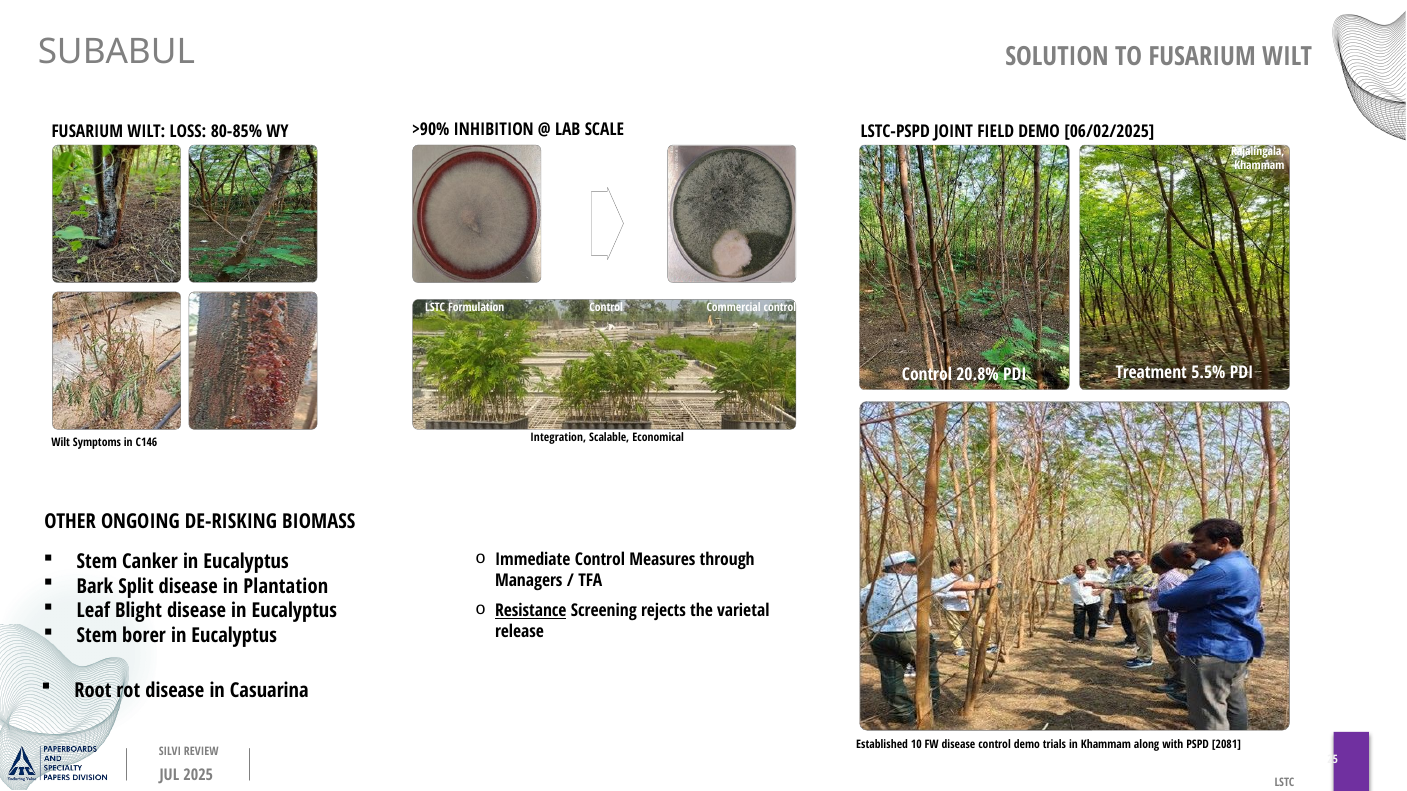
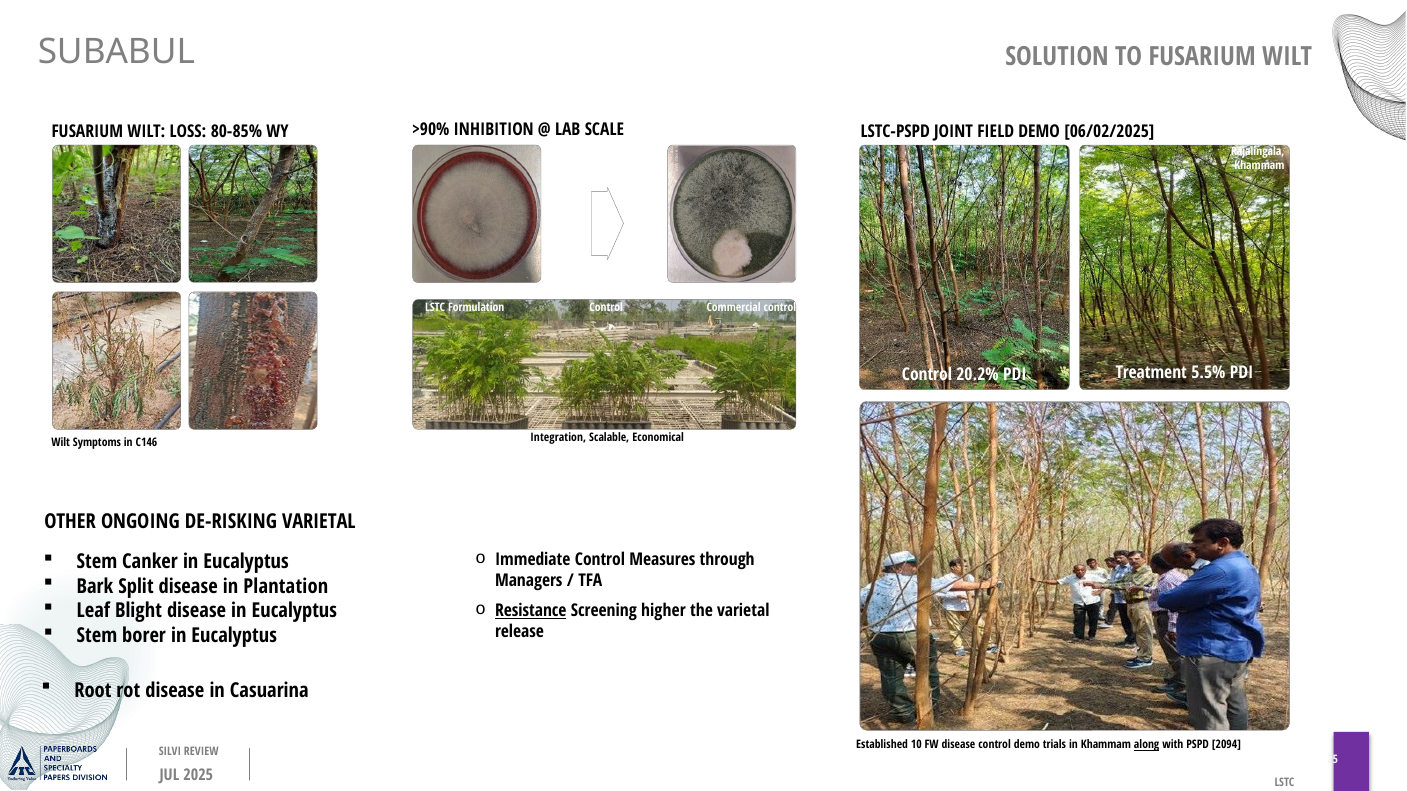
20.8%: 20.8% -> 20.2% (978, 375)
DE-RISKING BIOMASS: BIOMASS -> VARIETAL (319, 522)
rejects: rejects -> higher (663, 611)
along underline: none -> present (1147, 746)
2081: 2081 -> 2094 (1226, 746)
